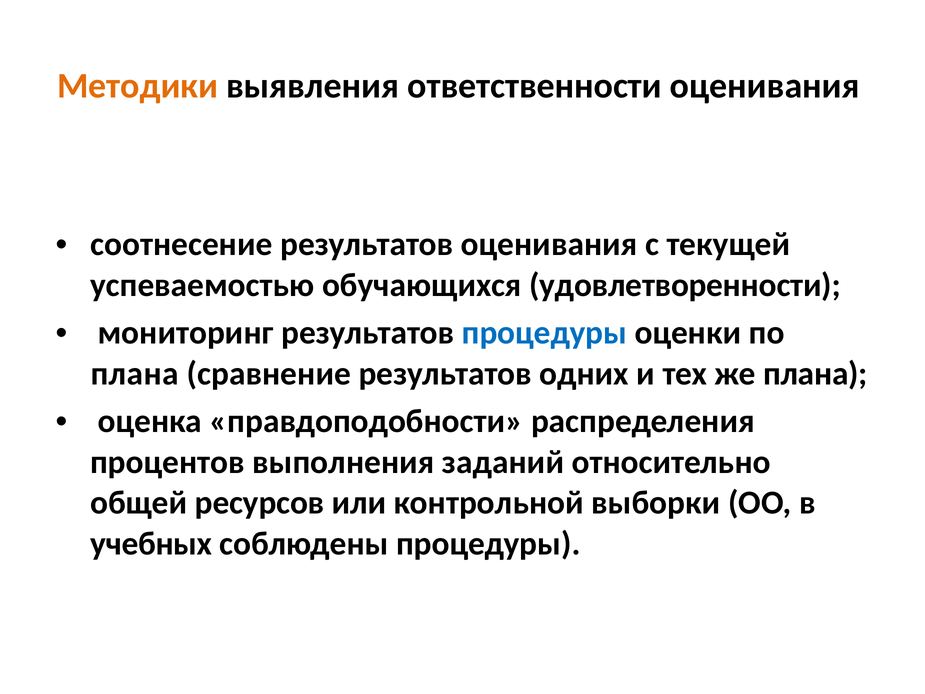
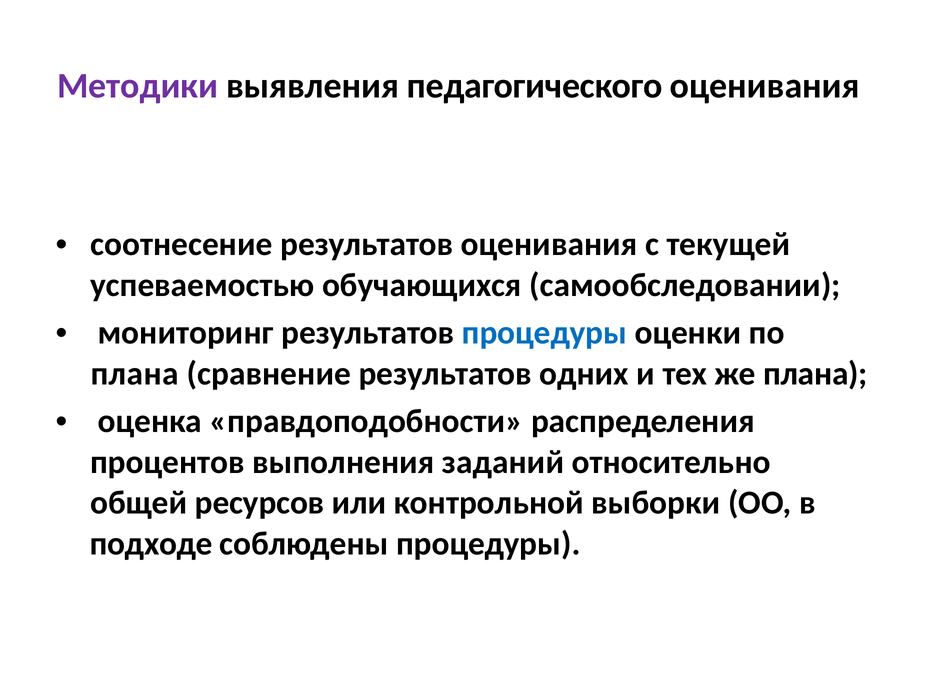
Методики colour: orange -> purple (138, 86)
ответственности: ответственности -> педагогического (535, 86)
удовлетворенности: удовлетворенности -> самообследовании (685, 285)
учебных: учебных -> подходе (151, 544)
